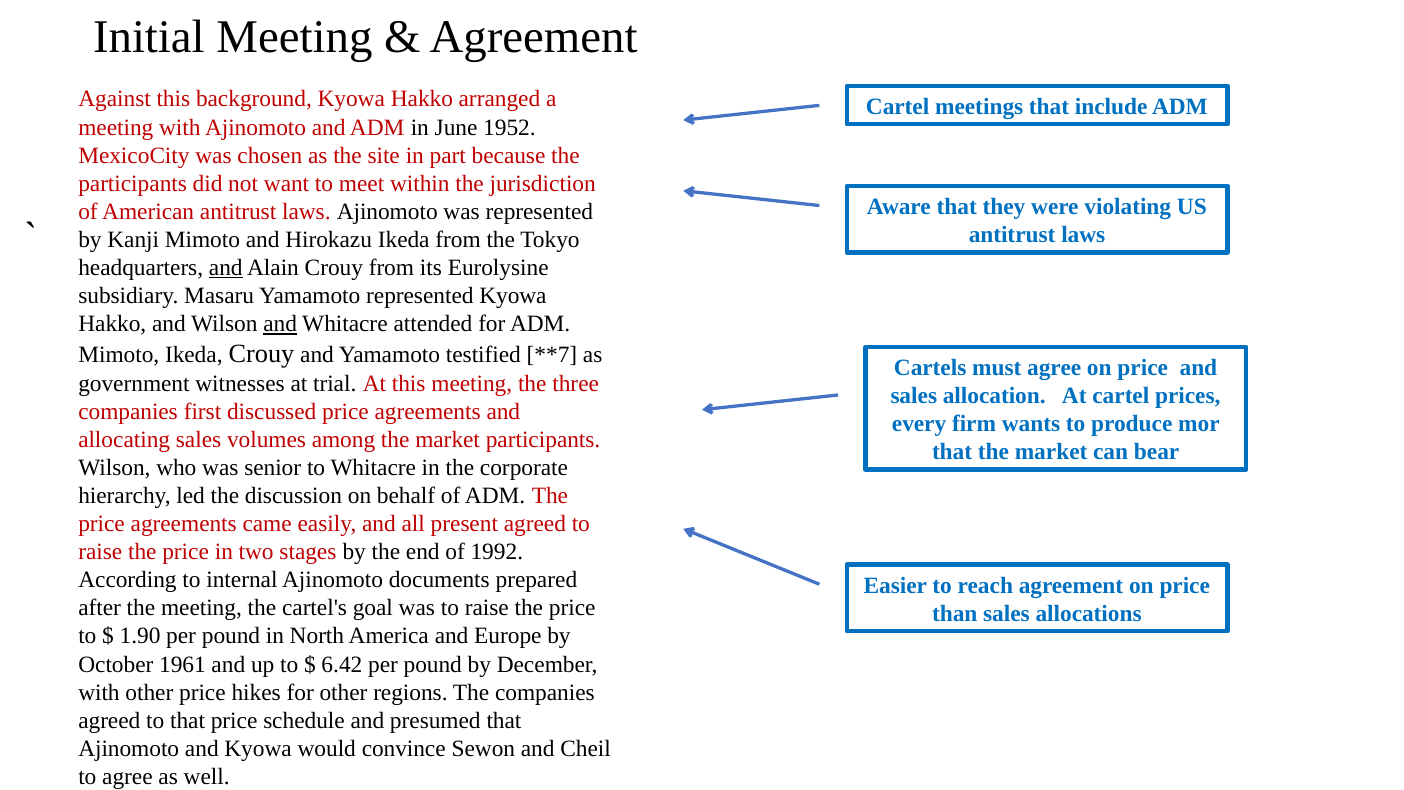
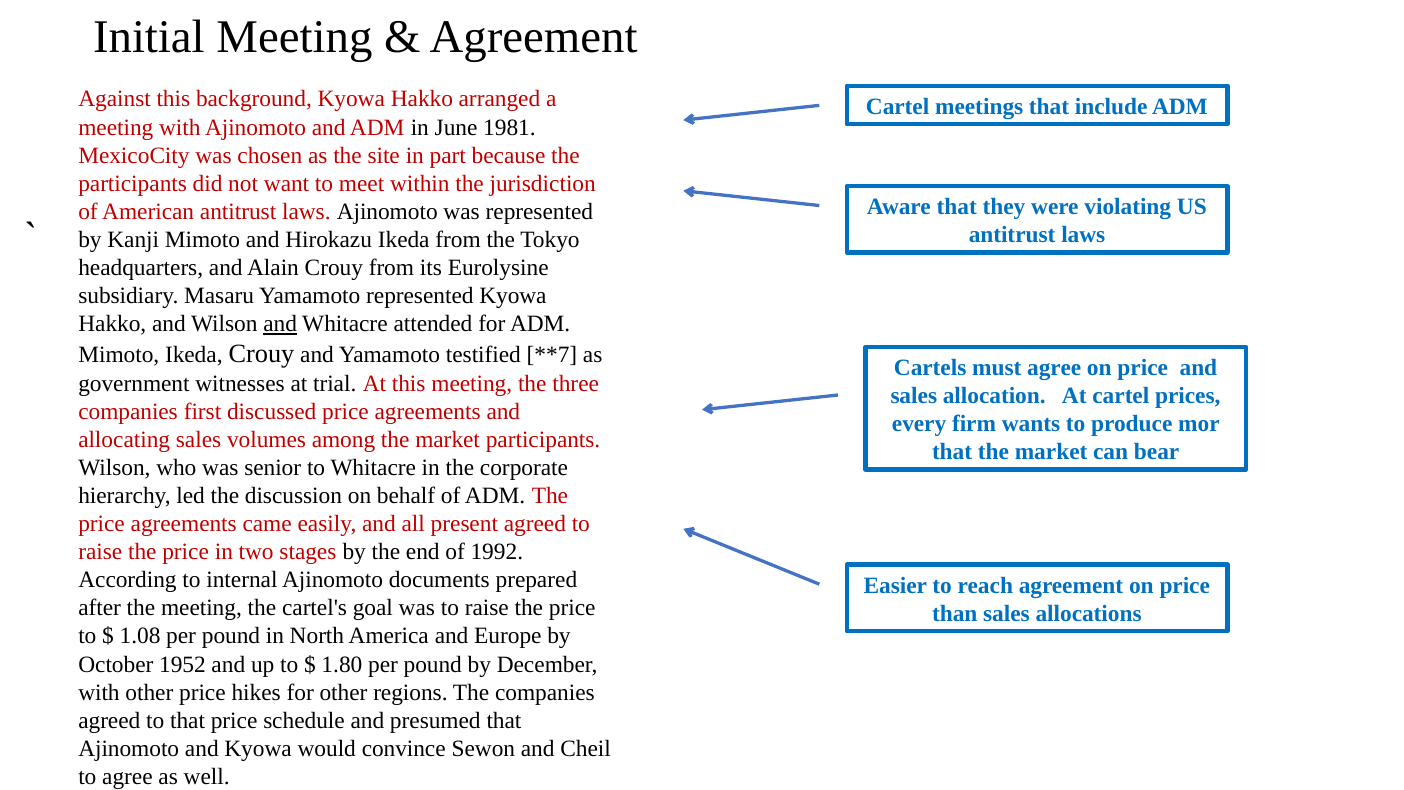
1952: 1952 -> 1981 (509, 127)
and underline: present -> none (226, 268)
1.90: 1.90 -> 1.08 (140, 636)
1961: 1961 -> 1952 (183, 664)
6.42: 6.42 -> 1.80 (342, 664)
